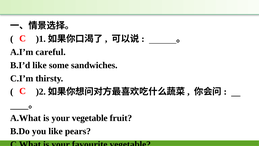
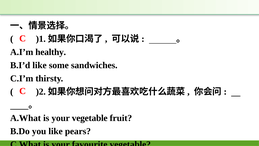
careful: careful -> healthy (51, 52)
